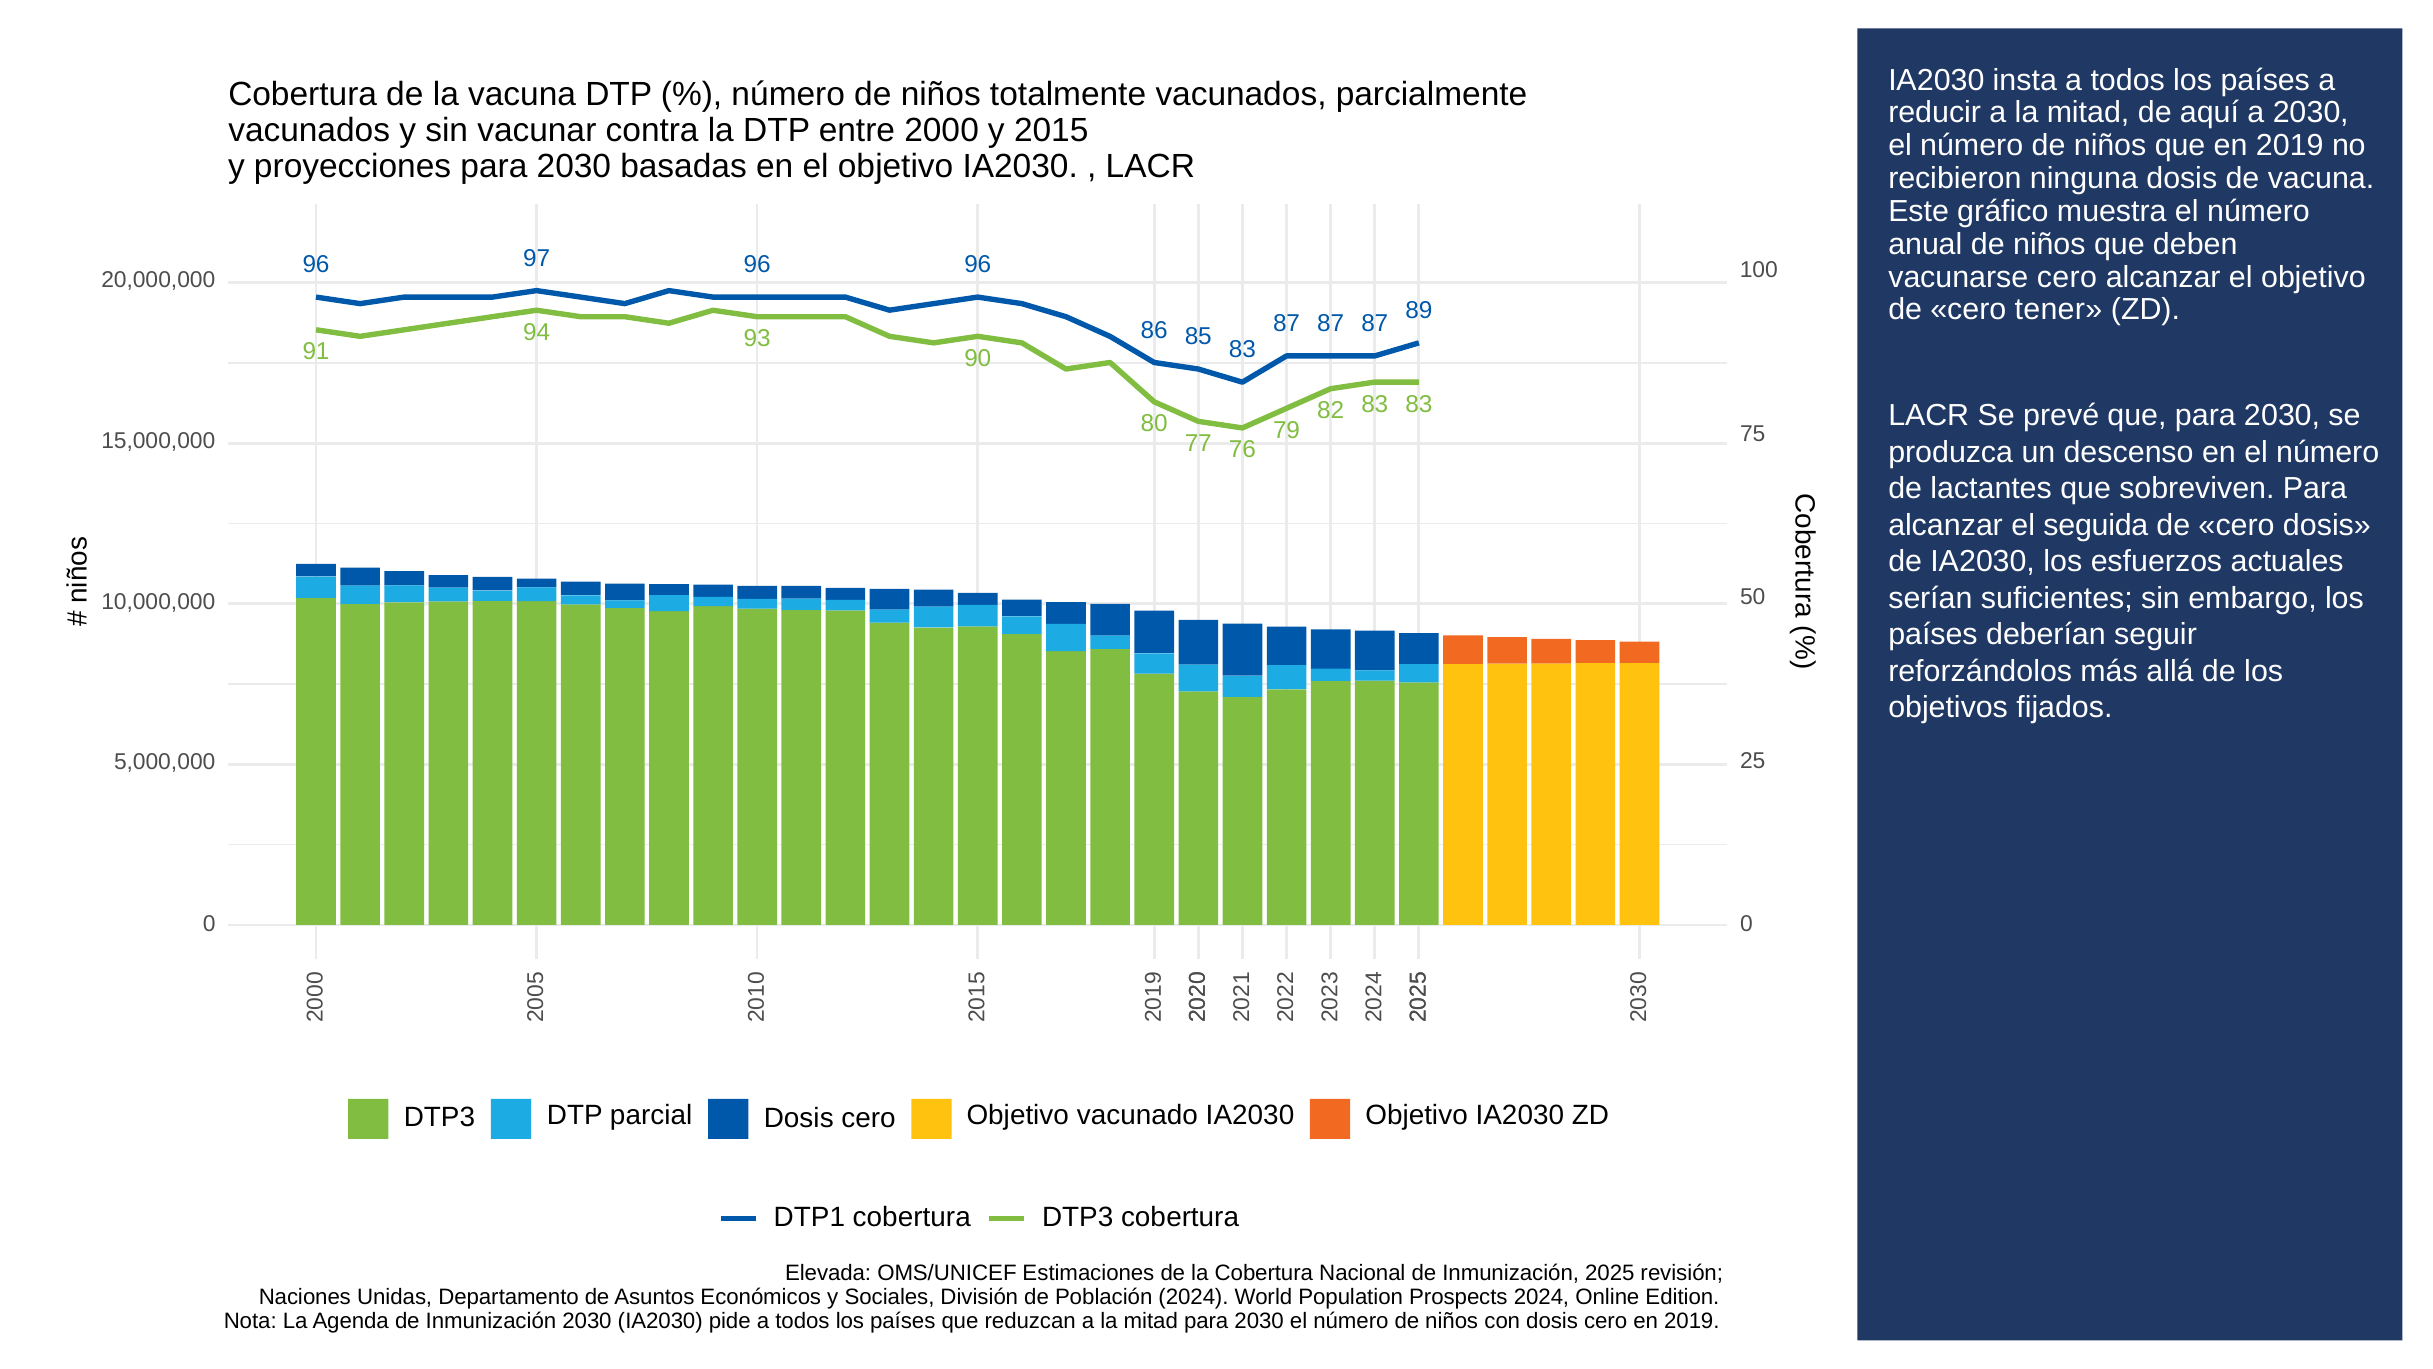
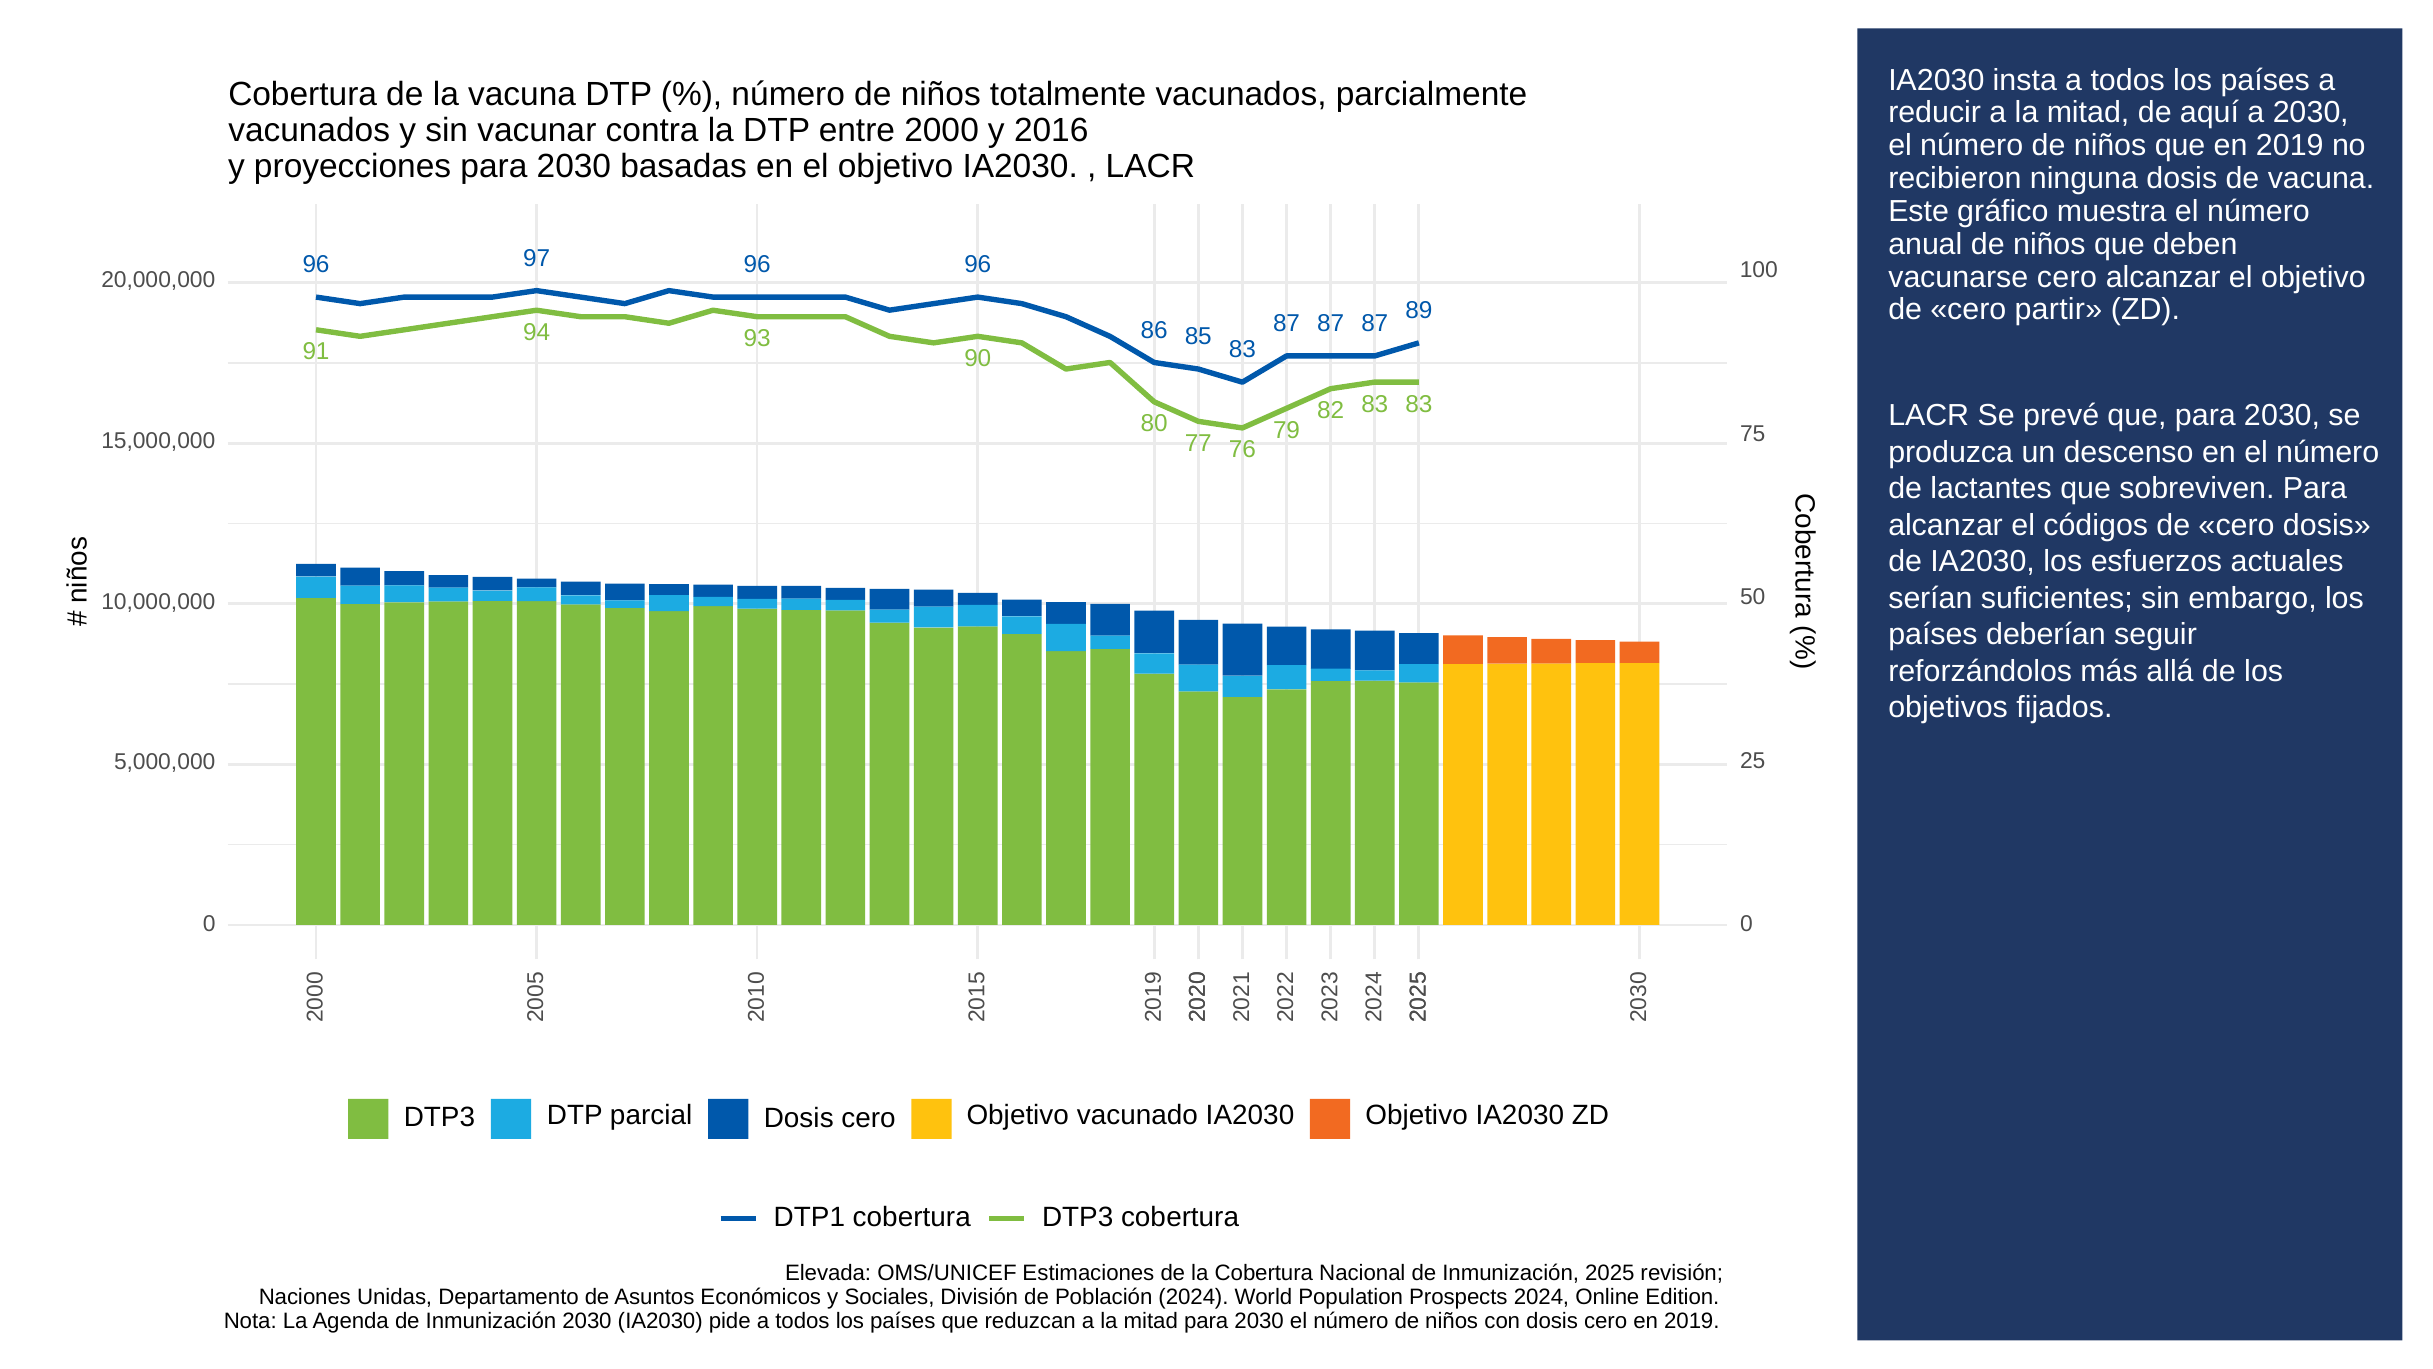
2015: 2015 -> 2016 (1051, 130)
tener: tener -> partir (2058, 310)
seguida: seguida -> códigos (2096, 525)
